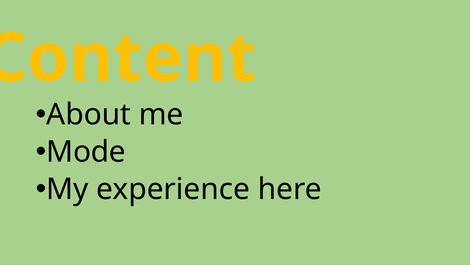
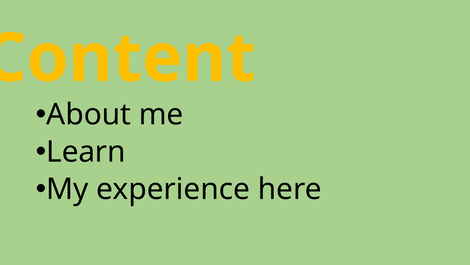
Mode: Mode -> Learn (86, 152)
